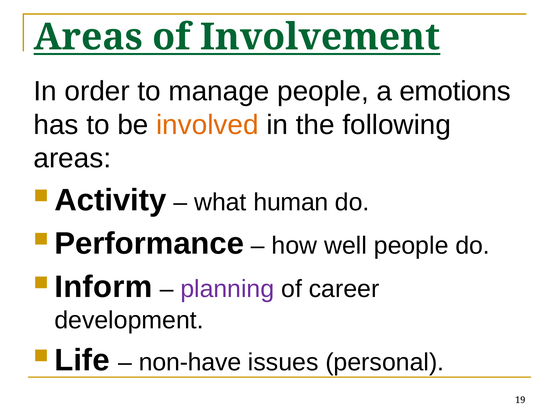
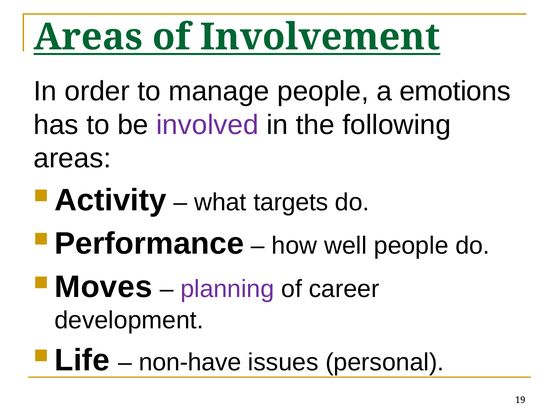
involved colour: orange -> purple (207, 125)
human: human -> targets (291, 202)
Inform: Inform -> Moves (103, 287)
